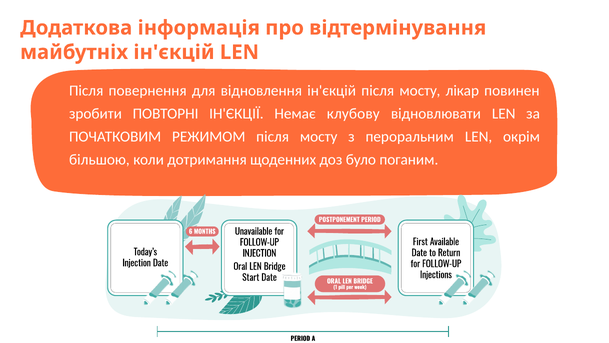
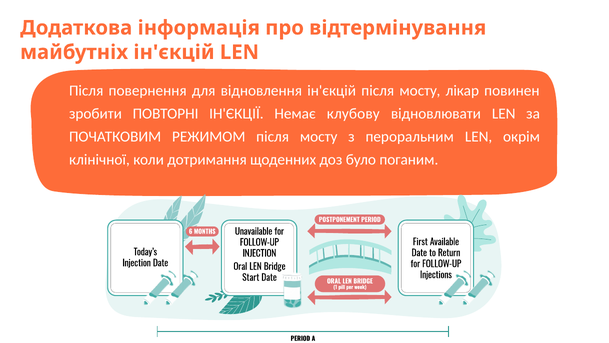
більшою: більшою -> клінічної (99, 159)
